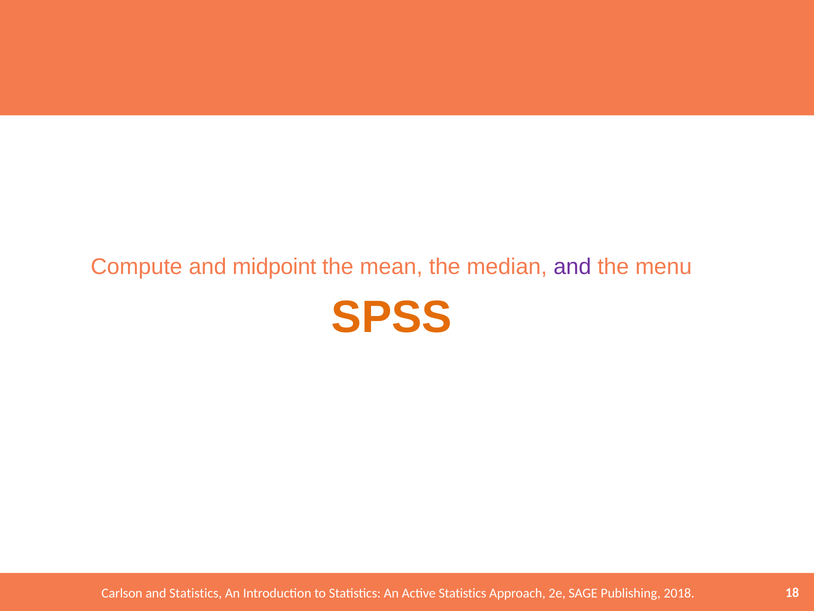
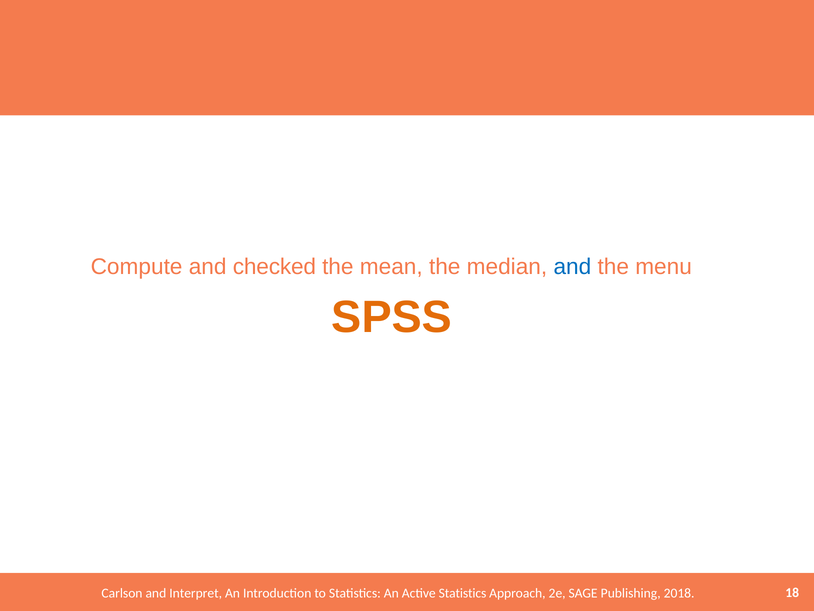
midpoint: midpoint -> checked (274, 267)
and colour: purple -> blue (572, 267)
and Statistics: Statistics -> Interpret (196, 593)
